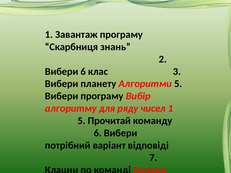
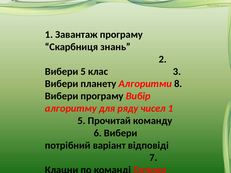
Вибери 6: 6 -> 5 (83, 72)
Алгоритми 5: 5 -> 8 (178, 84)
